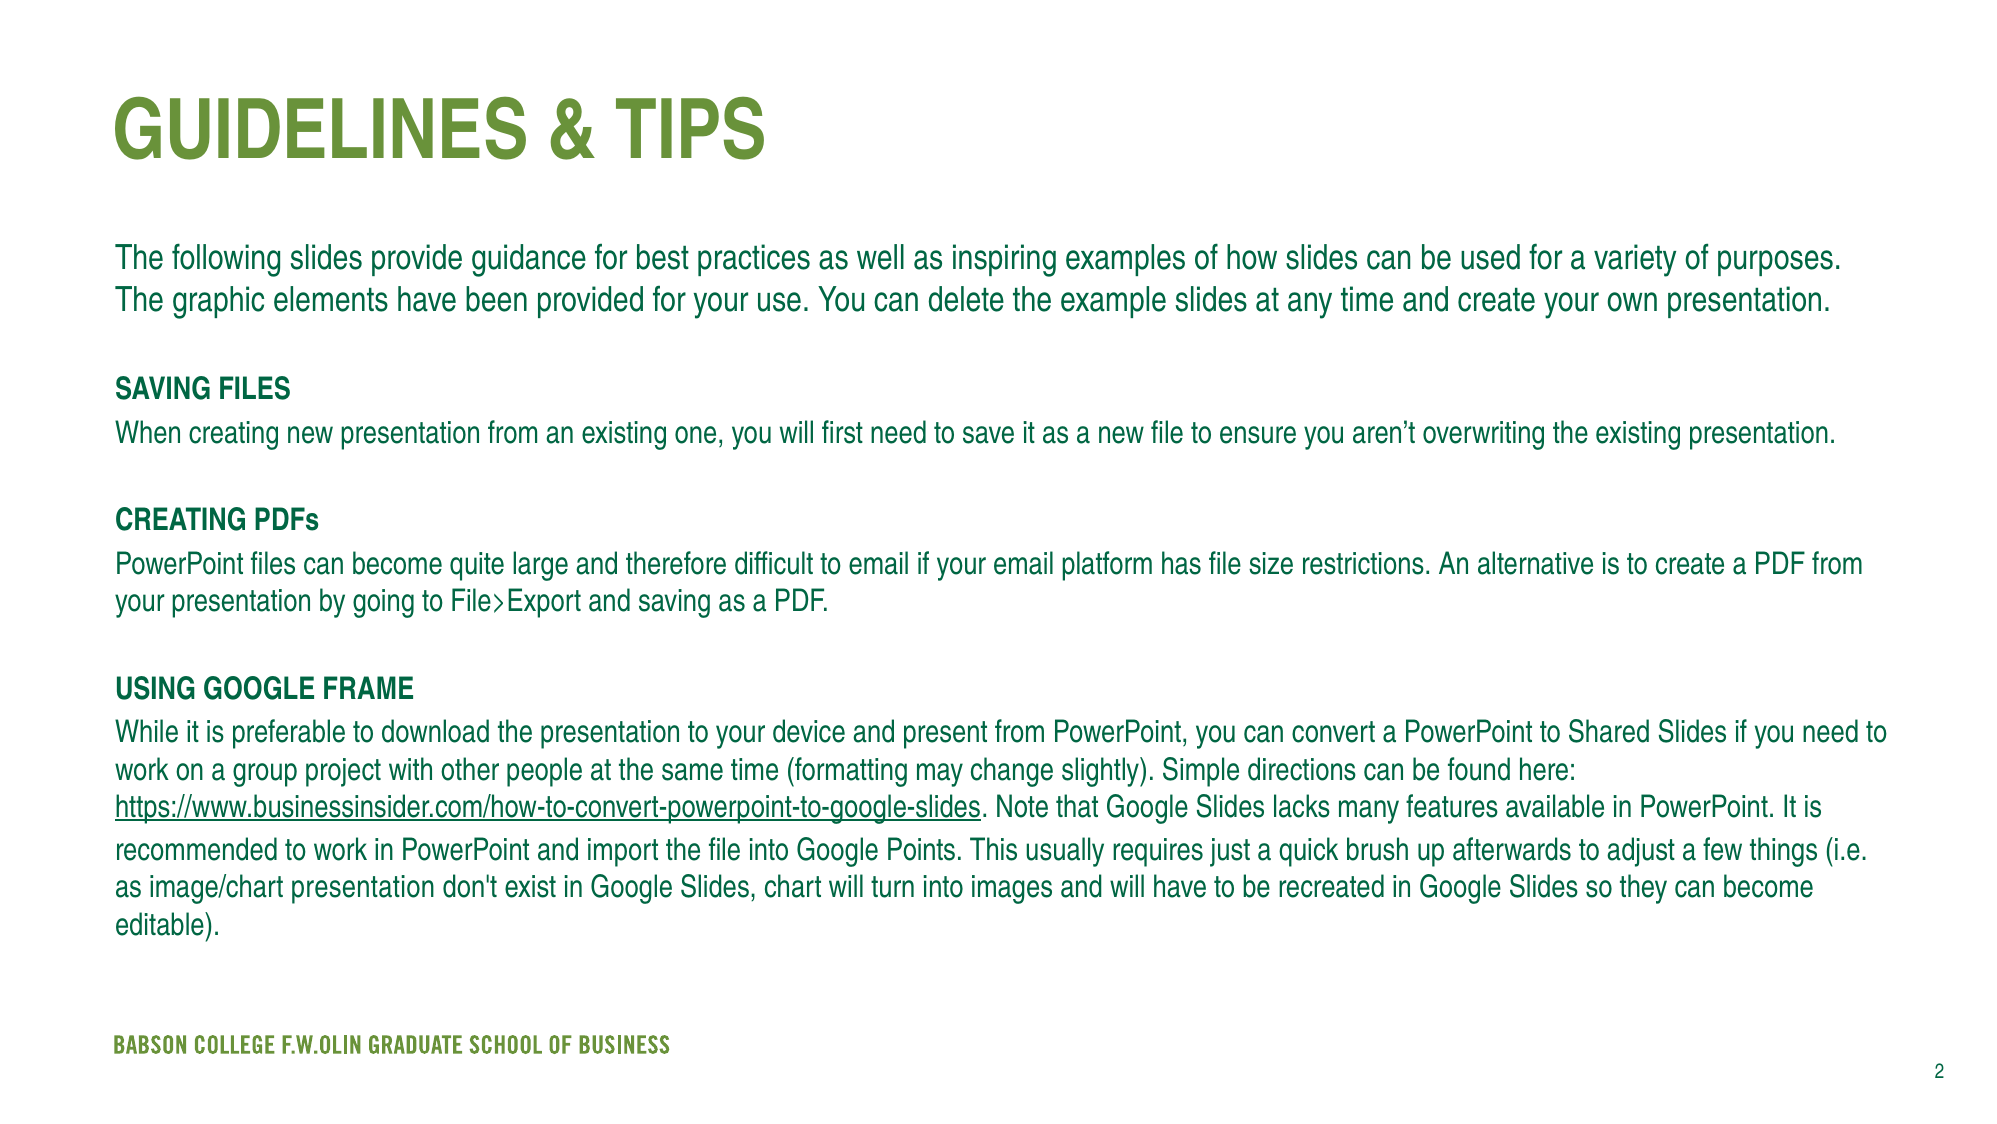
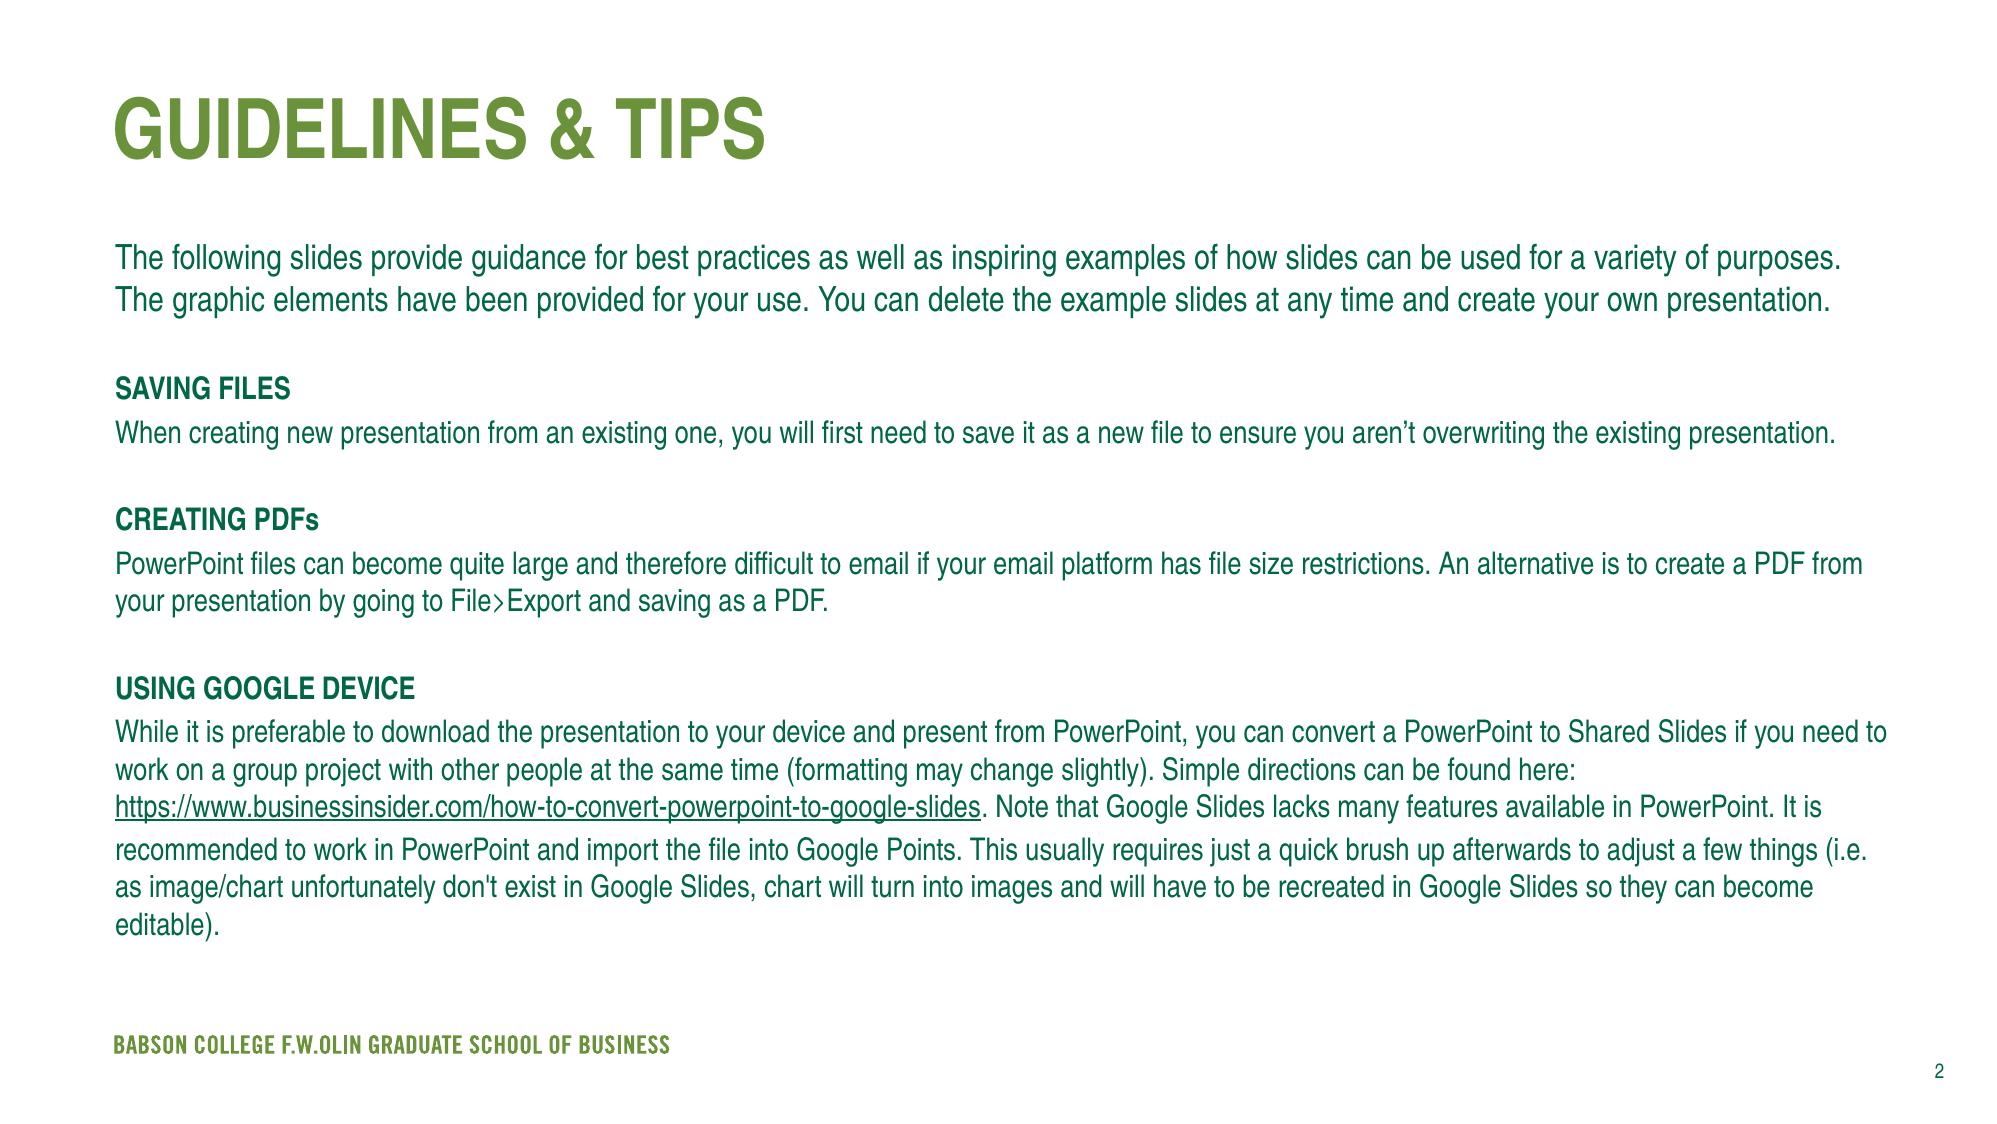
GOOGLE FRAME: FRAME -> DEVICE (369, 688)
image/chart presentation: presentation -> unfortunately (363, 887)
